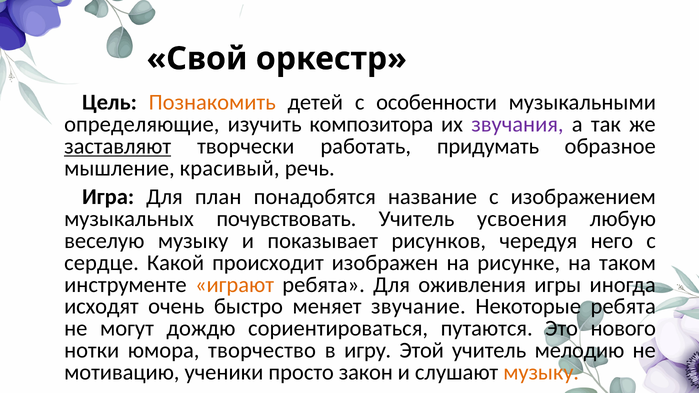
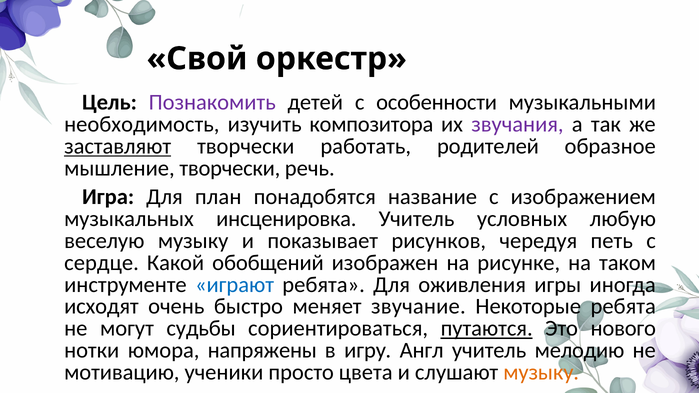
Познакомить colour: orange -> purple (212, 102)
определяющие: определяющие -> необходимость (142, 124)
придумать: придумать -> родителей (488, 146)
мышление красивый: красивый -> творчески (230, 168)
почувствовать: почувствовать -> инсценировка (286, 219)
усвоения: усвоения -> условных (522, 219)
него: него -> петь (612, 241)
происходит: происходит -> обобщений (268, 263)
играют colour: orange -> blue (235, 285)
дождю: дождю -> судьбы (201, 329)
путаются underline: none -> present (487, 329)
творчество: творчество -> напряжены (262, 351)
Этой: Этой -> Англ (422, 351)
закон: закон -> цвета (366, 373)
